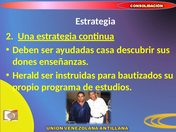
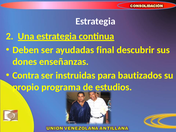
casa: casa -> final (105, 50)
Herald: Herald -> Contra (26, 75)
